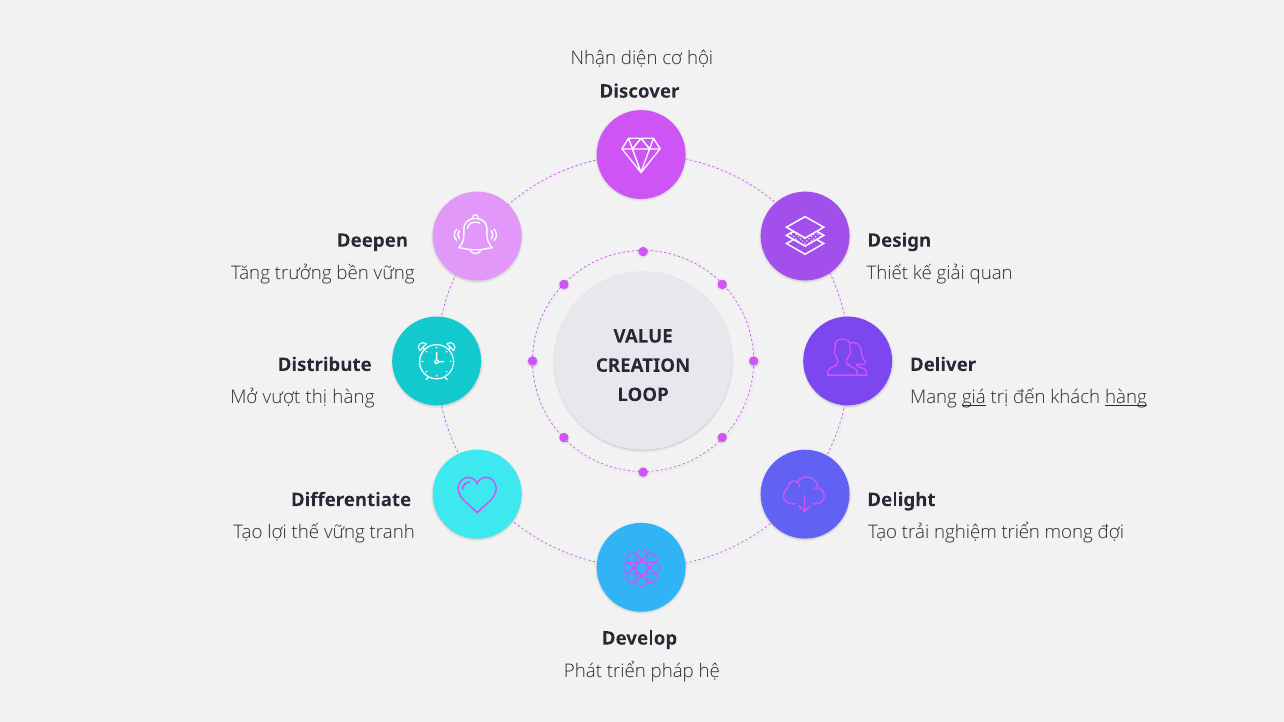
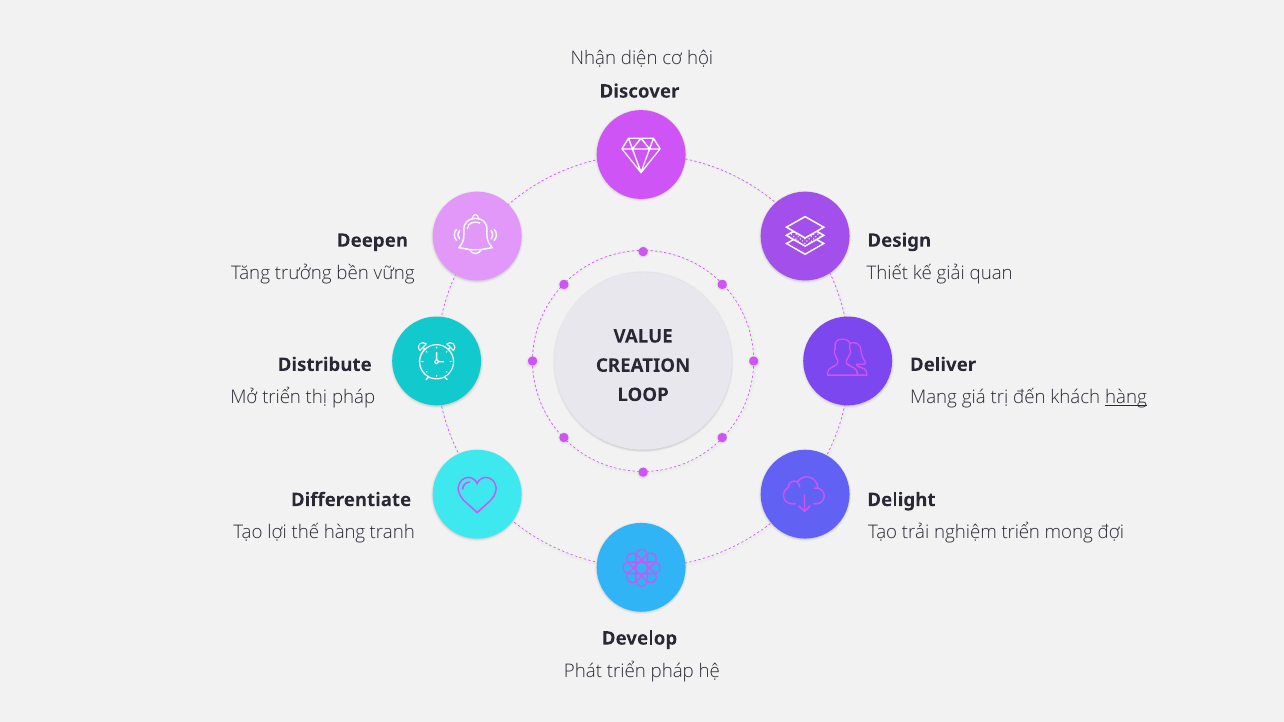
Mở vượt: vượt -> triển (282, 398)
thị hàng: hàng -> pháp (354, 398)
giá underline: present -> none (974, 398)
thế vững: vững -> hàng (345, 533)
